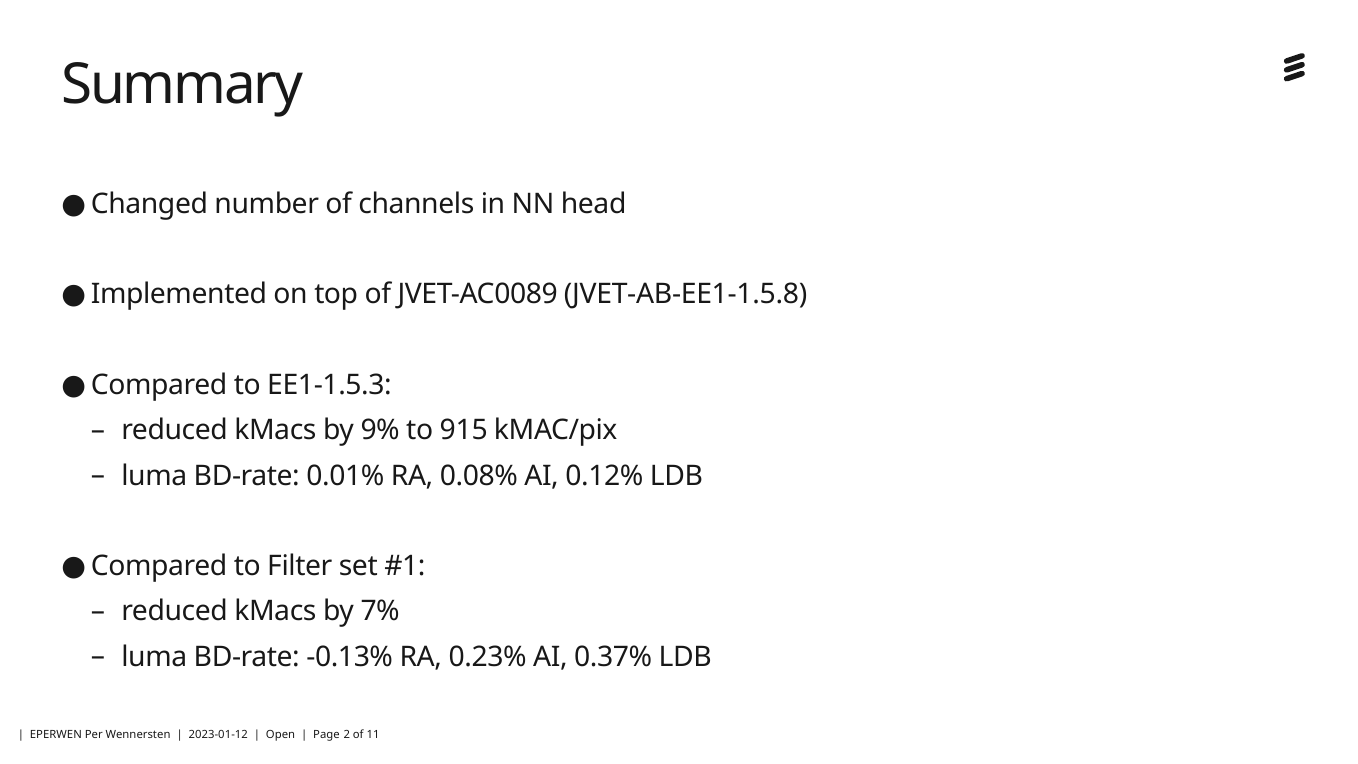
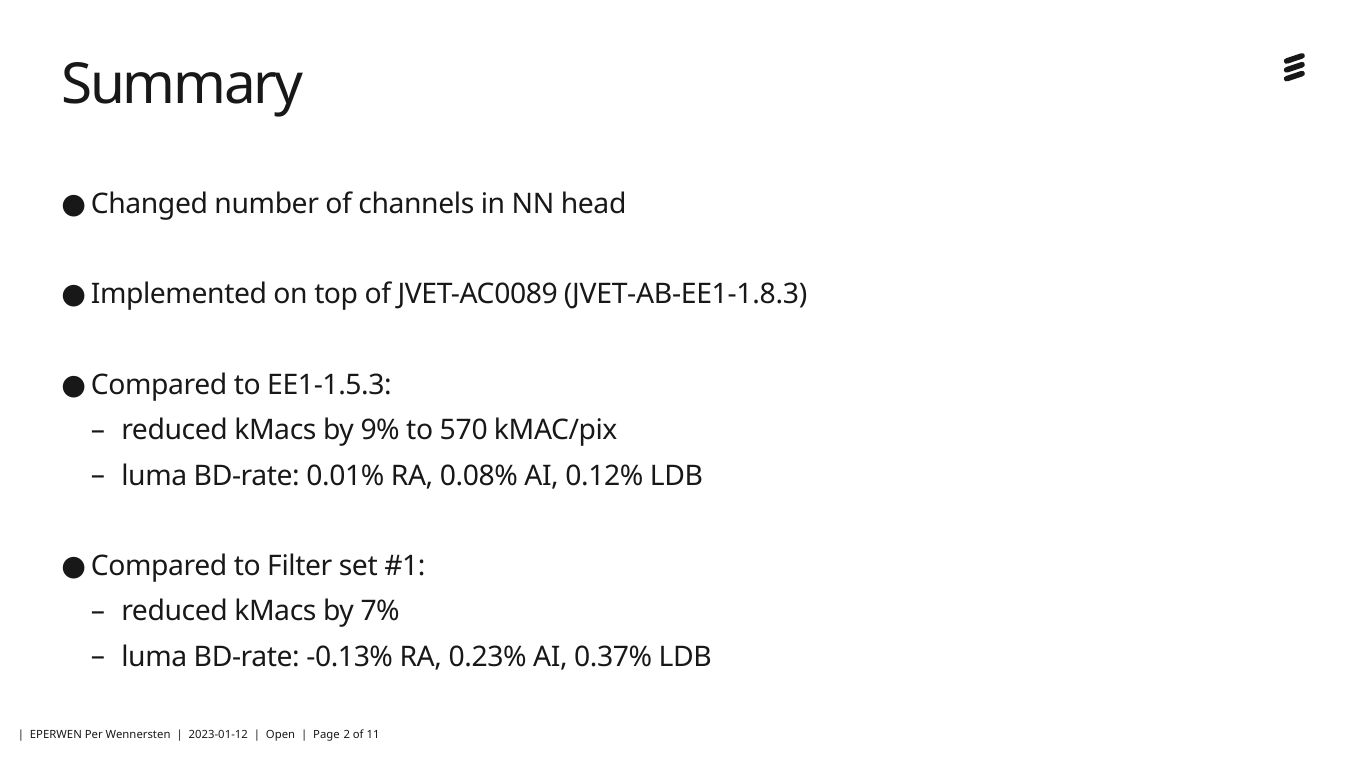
JVET-AB-EE1-1.5.8: JVET-AB-EE1-1.5.8 -> JVET-AB-EE1-1.8.3 (686, 295)
915: 915 -> 570 (464, 430)
